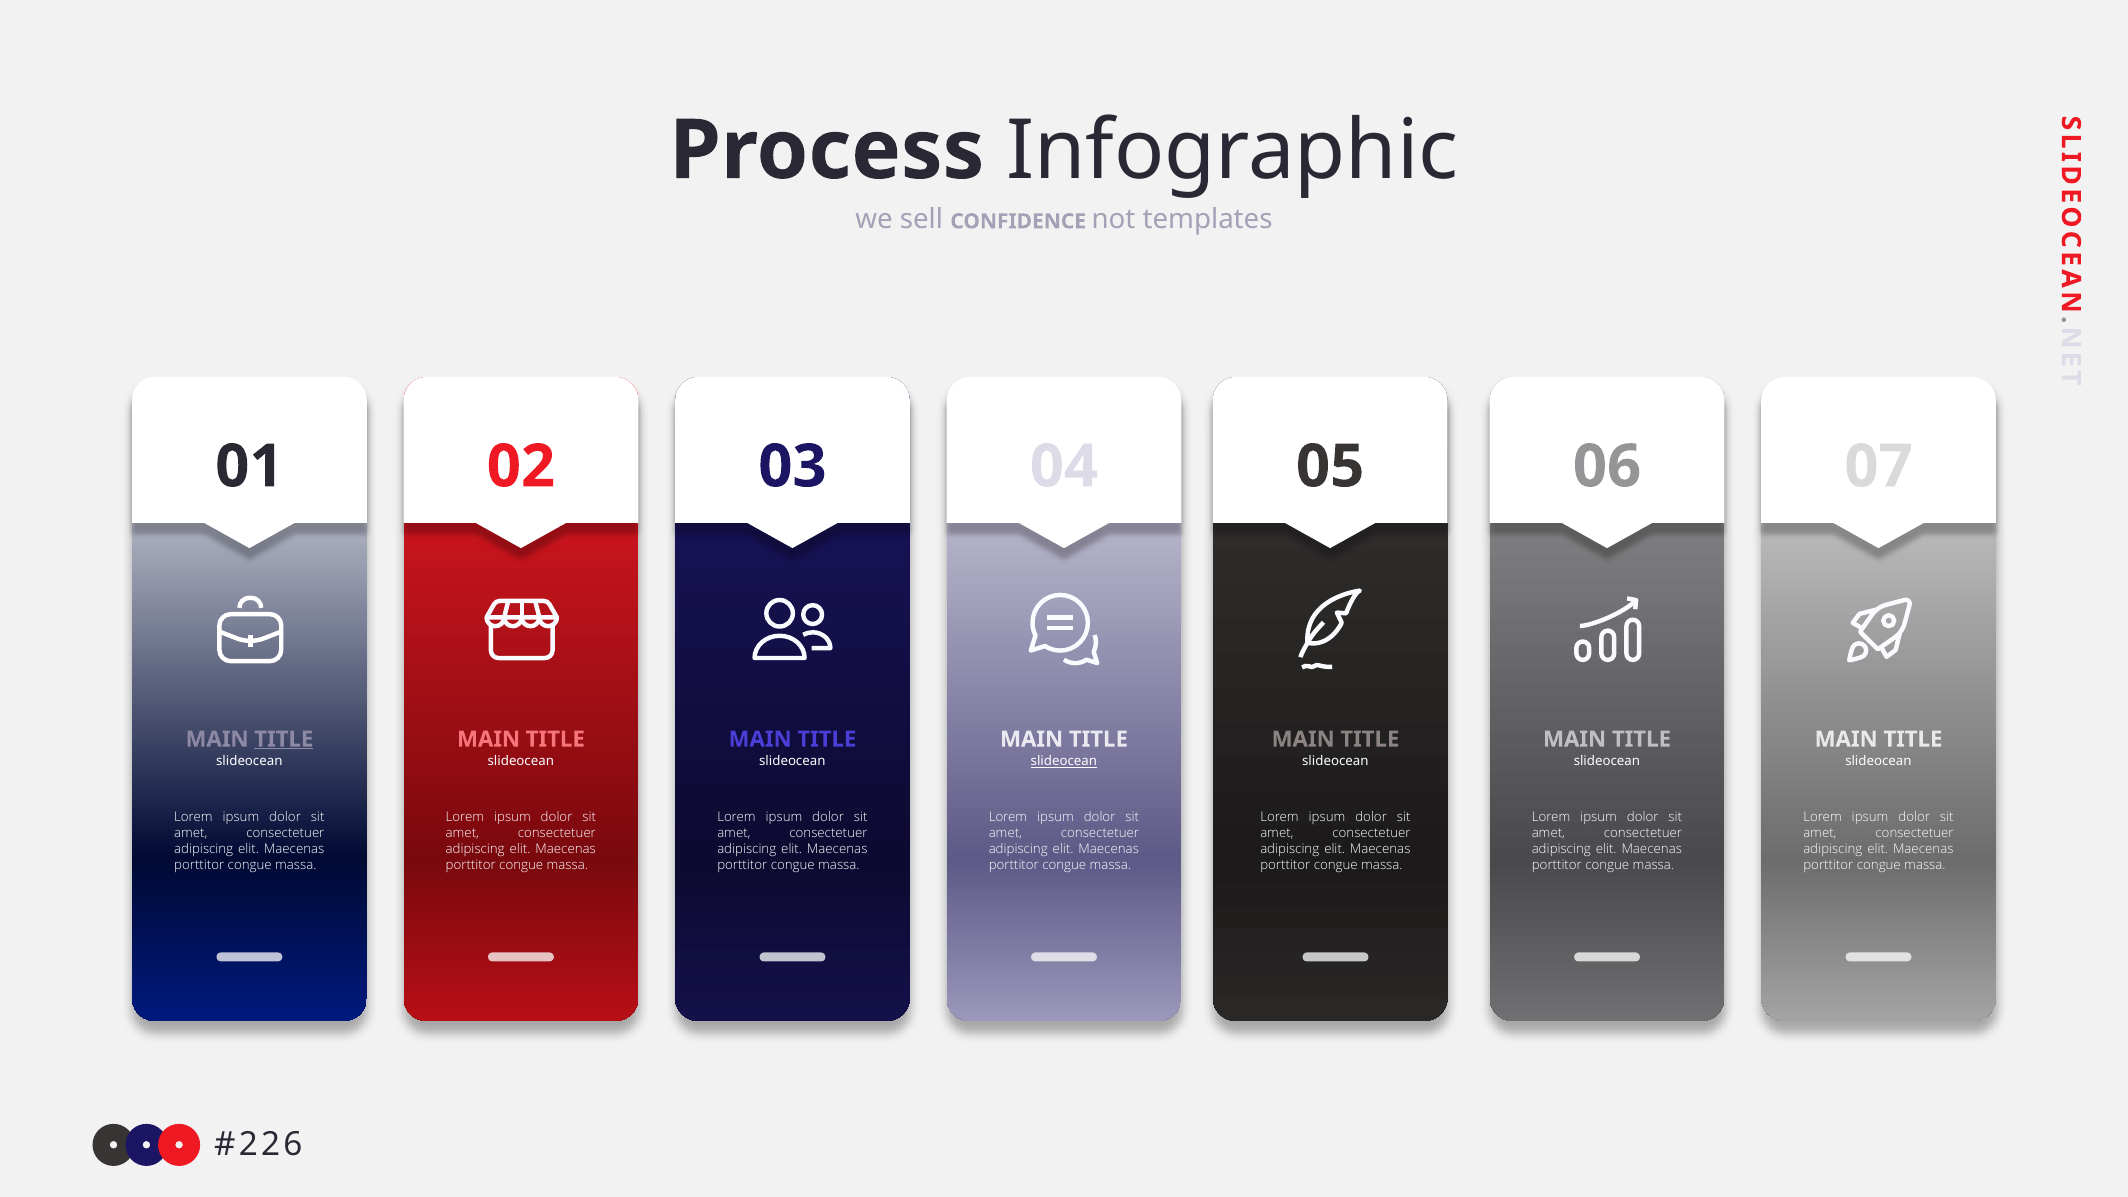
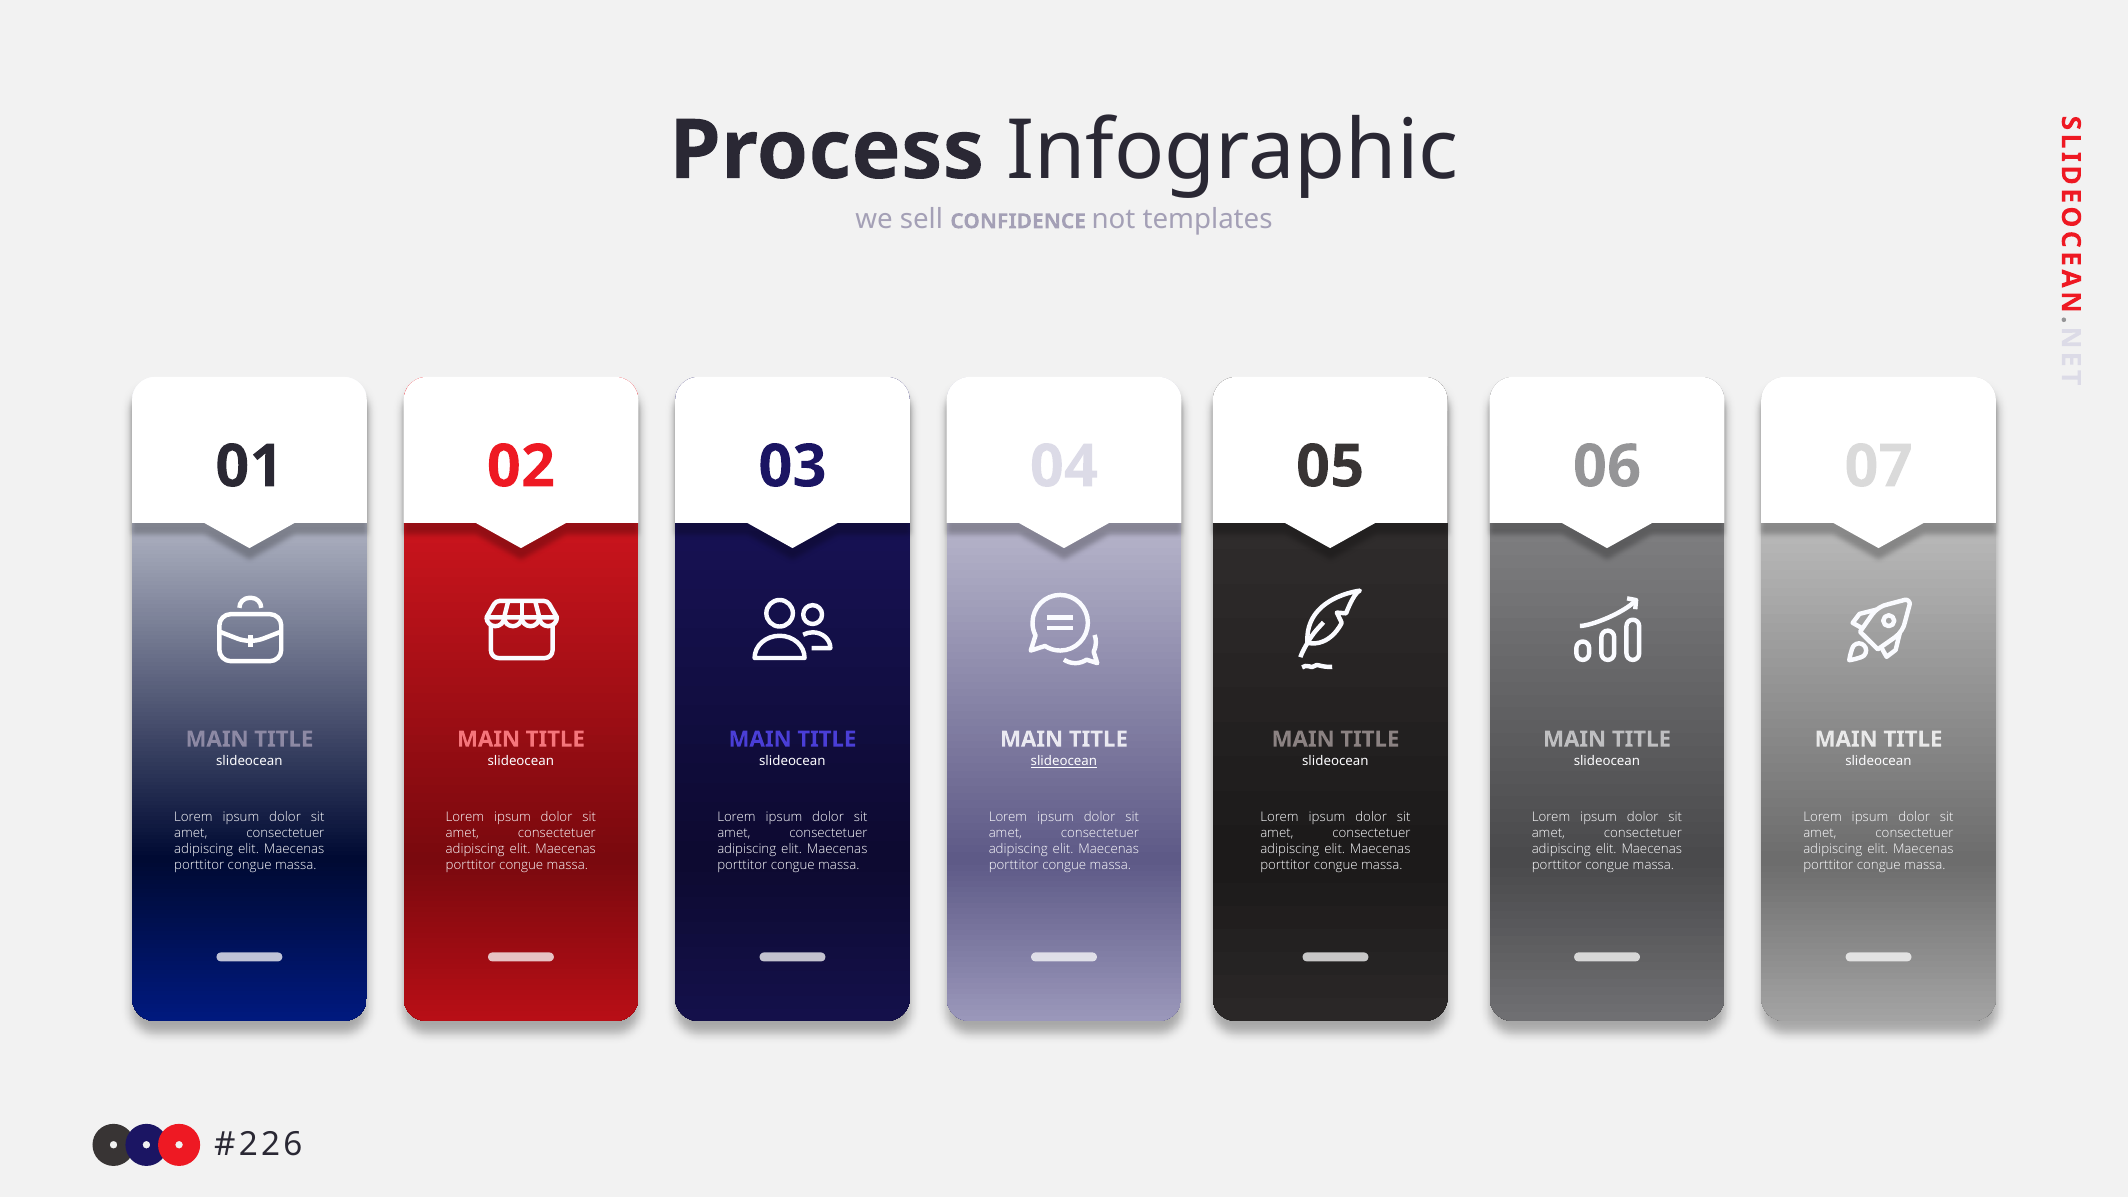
TITLE underline: present -> none (284, 739)
